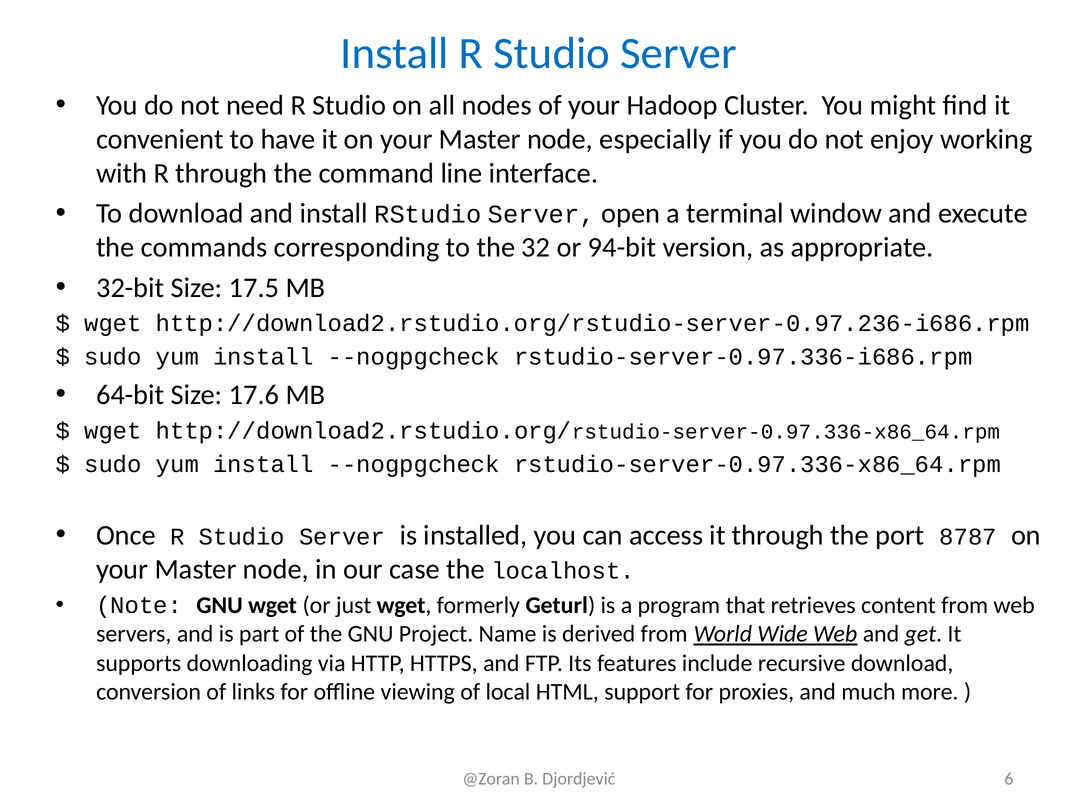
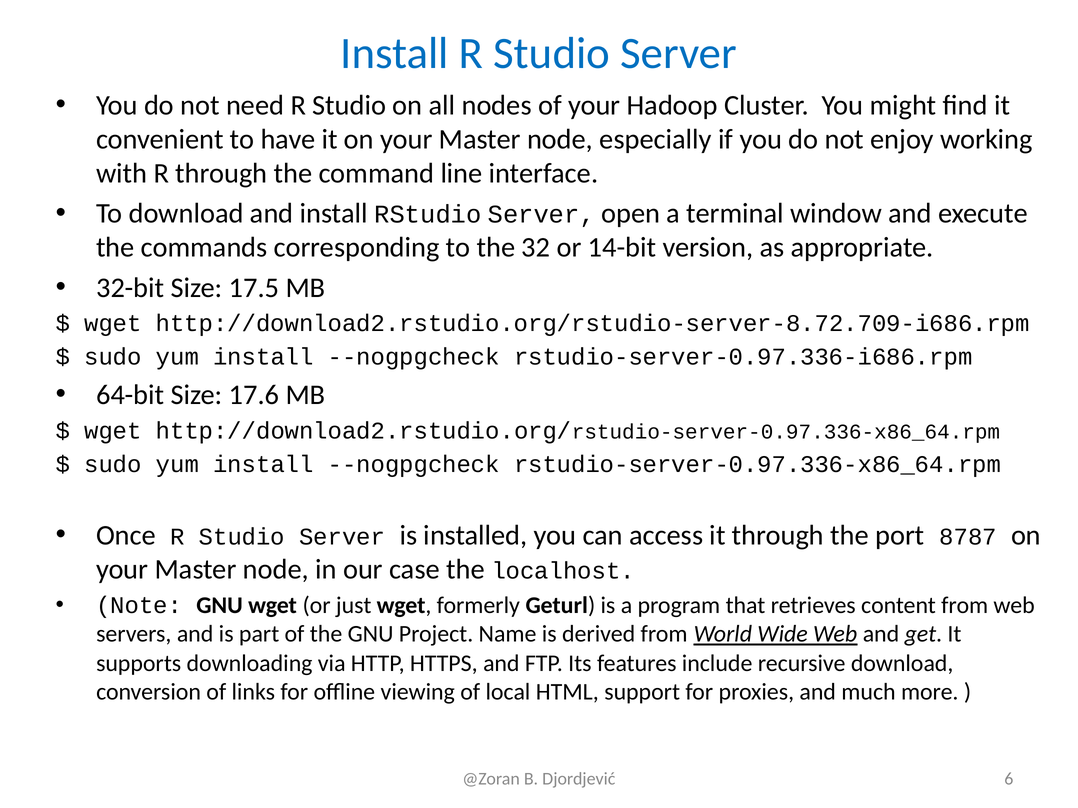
94-bit: 94-bit -> 14-bit (622, 248)
http://download2.rstudio.org/rstudio-server-0.97.236-i686.rpm: http://download2.rstudio.org/rstudio-server-0.97.236-i686.rpm -> http://download2.rstudio.org/rstudio-server-8.72.709-i686.rpm (593, 324)
